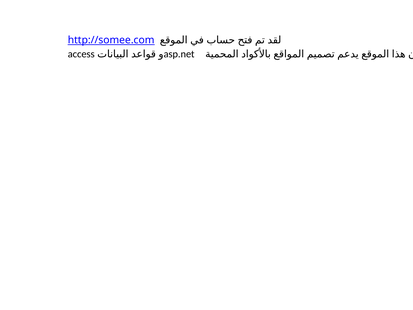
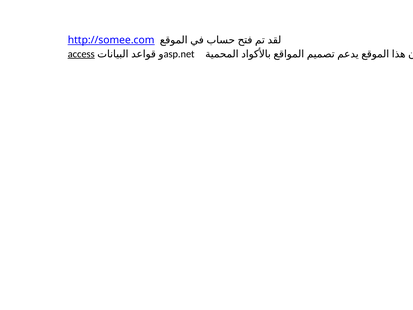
access underline: none -> present (81, 54)
